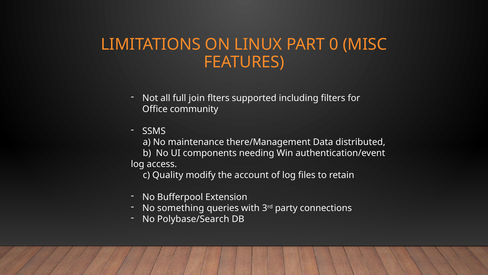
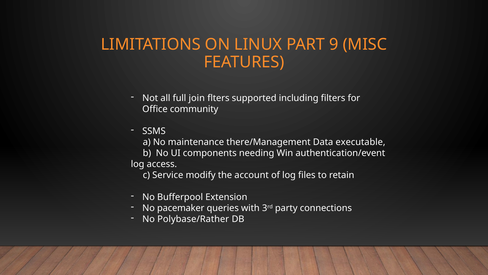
0: 0 -> 9 (334, 44)
distributed: distributed -> executable (360, 142)
Quality: Quality -> Service (168, 175)
something: something -> pacemaker (181, 208)
Polybase/Search: Polybase/Search -> Polybase/Rather (193, 219)
